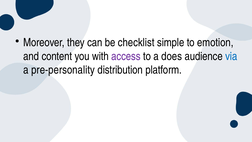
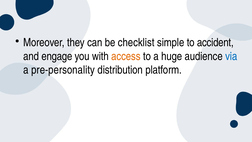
emotion: emotion -> accident (215, 42)
content: content -> engage (57, 56)
access colour: purple -> orange (126, 56)
does: does -> huge (172, 56)
